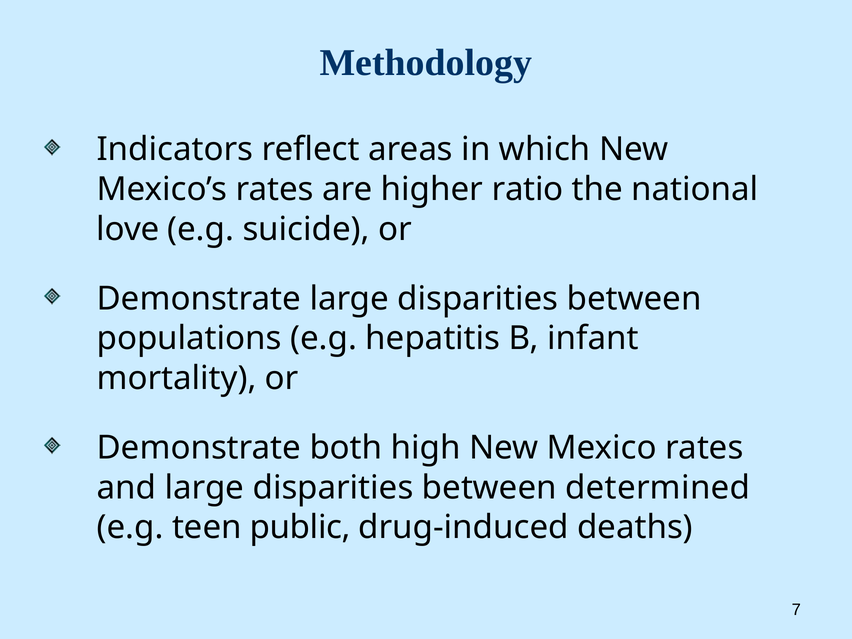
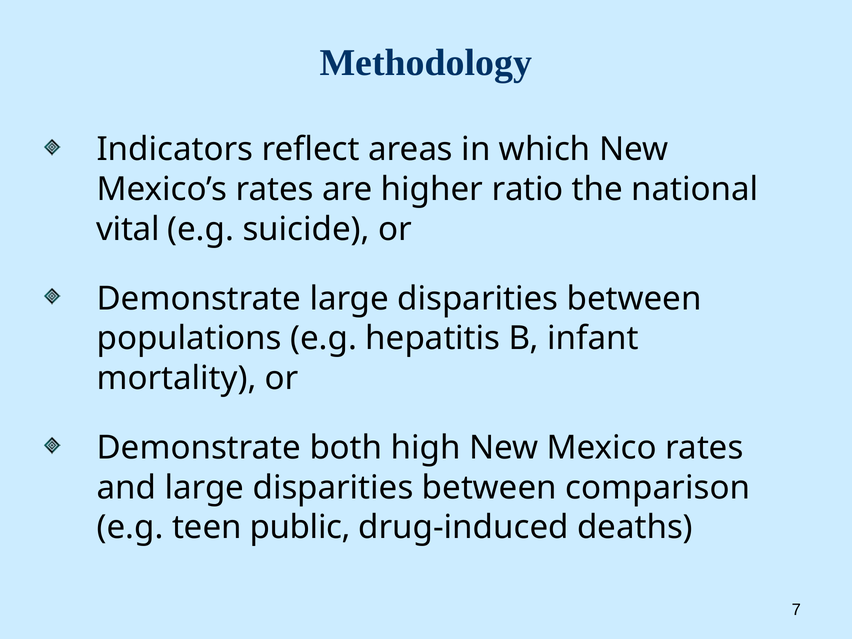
love: love -> vital (128, 229)
determined: determined -> comparison (658, 488)
